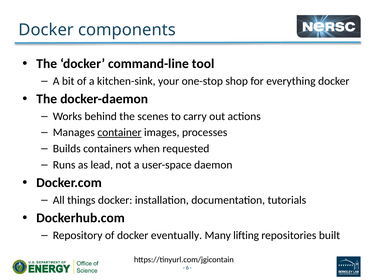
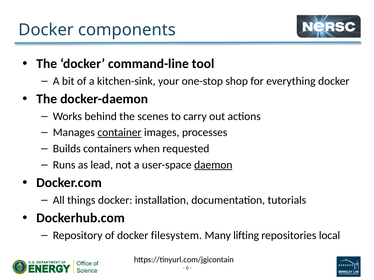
daemon underline: none -> present (213, 165)
eventually: eventually -> filesystem (176, 236)
built: built -> local (330, 236)
